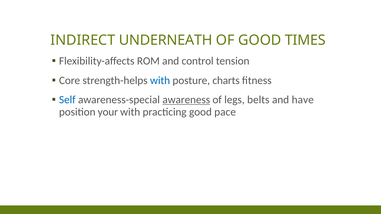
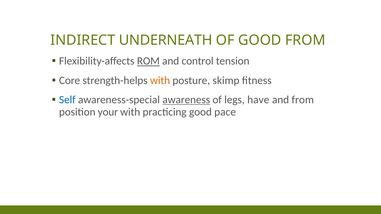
GOOD TIMES: TIMES -> FROM (305, 40)
ROM underline: none -> present (148, 61)
with colour: blue -> orange (160, 80)
charts: charts -> skimp (226, 80)
belts: belts -> have (258, 100)
and have: have -> from (303, 100)
